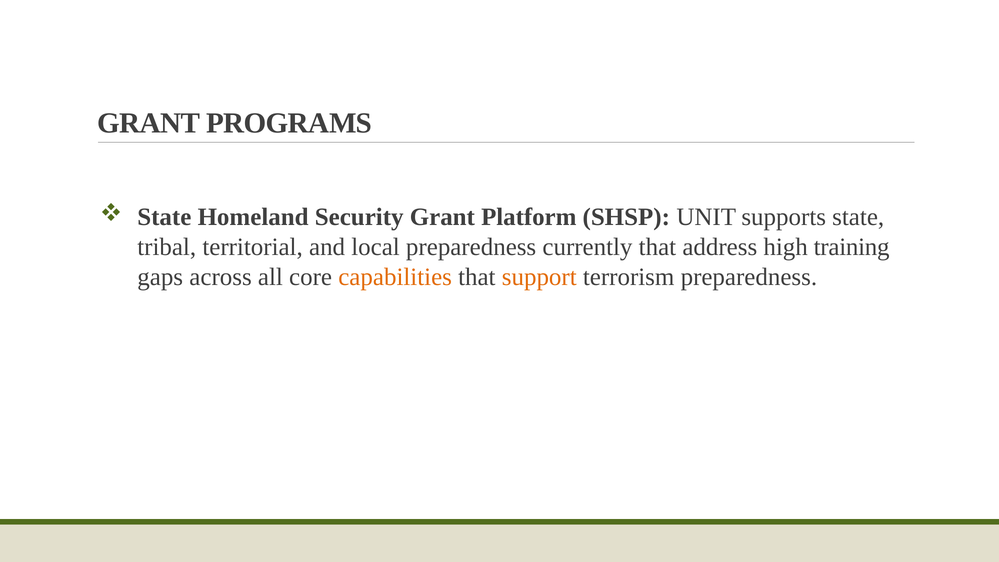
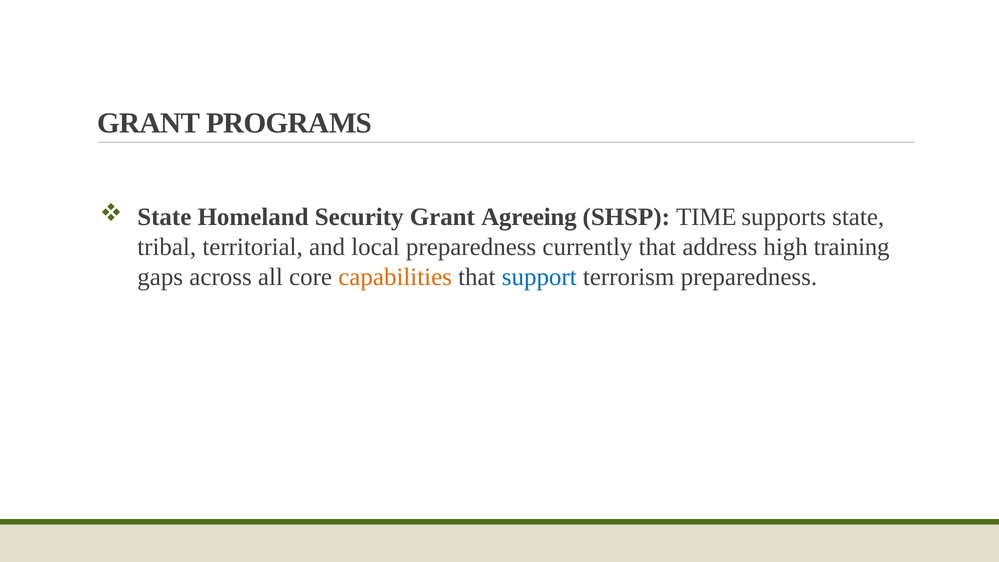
Platform: Platform -> Agreeing (529, 217)
UNIT: UNIT -> TIME (706, 217)
support colour: orange -> blue (539, 277)
